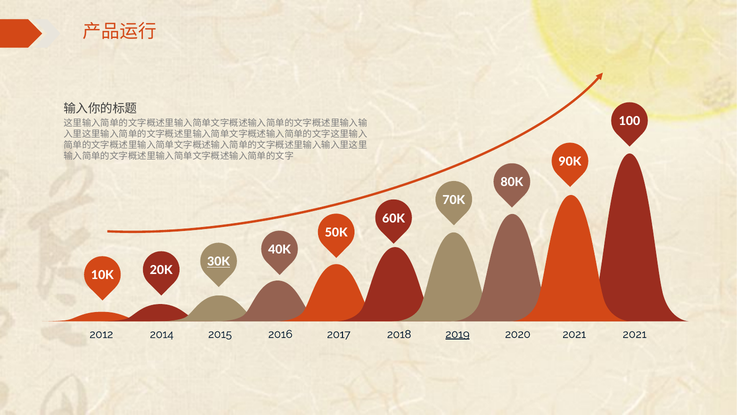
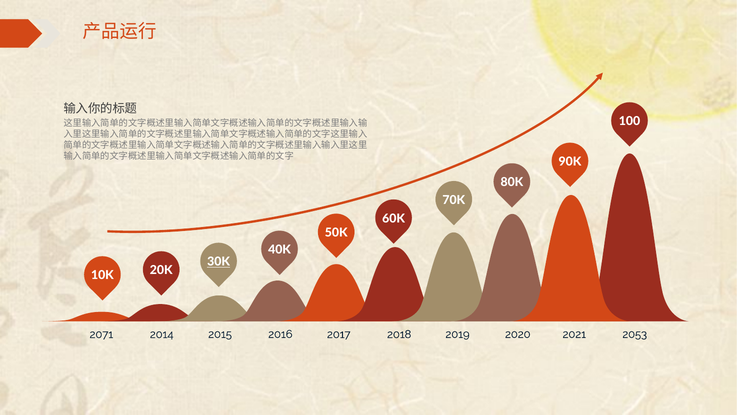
2012: 2012 -> 2071 (101, 334)
2019 underline: present -> none (458, 334)
2021 2021: 2021 -> 2053 (635, 334)
